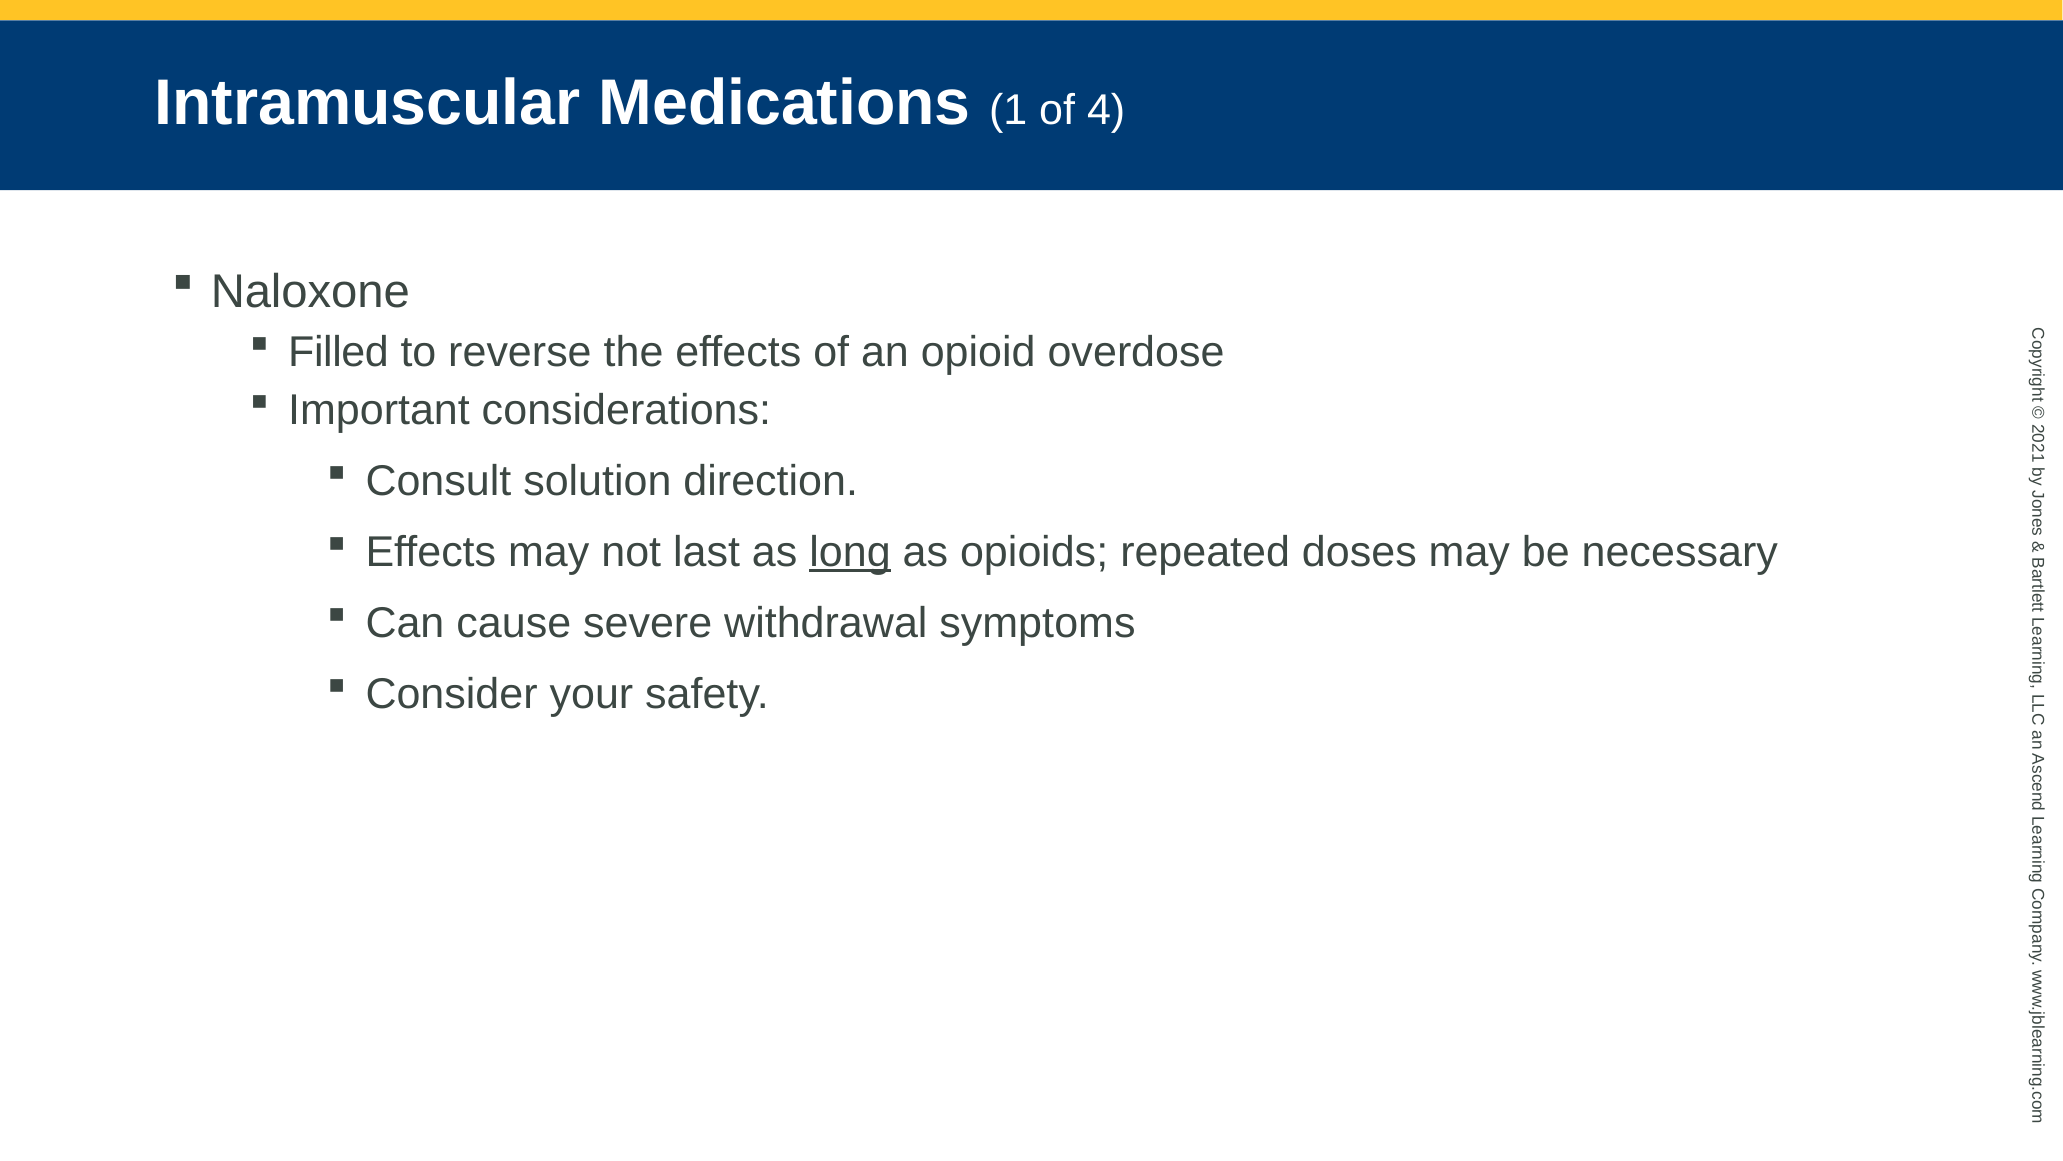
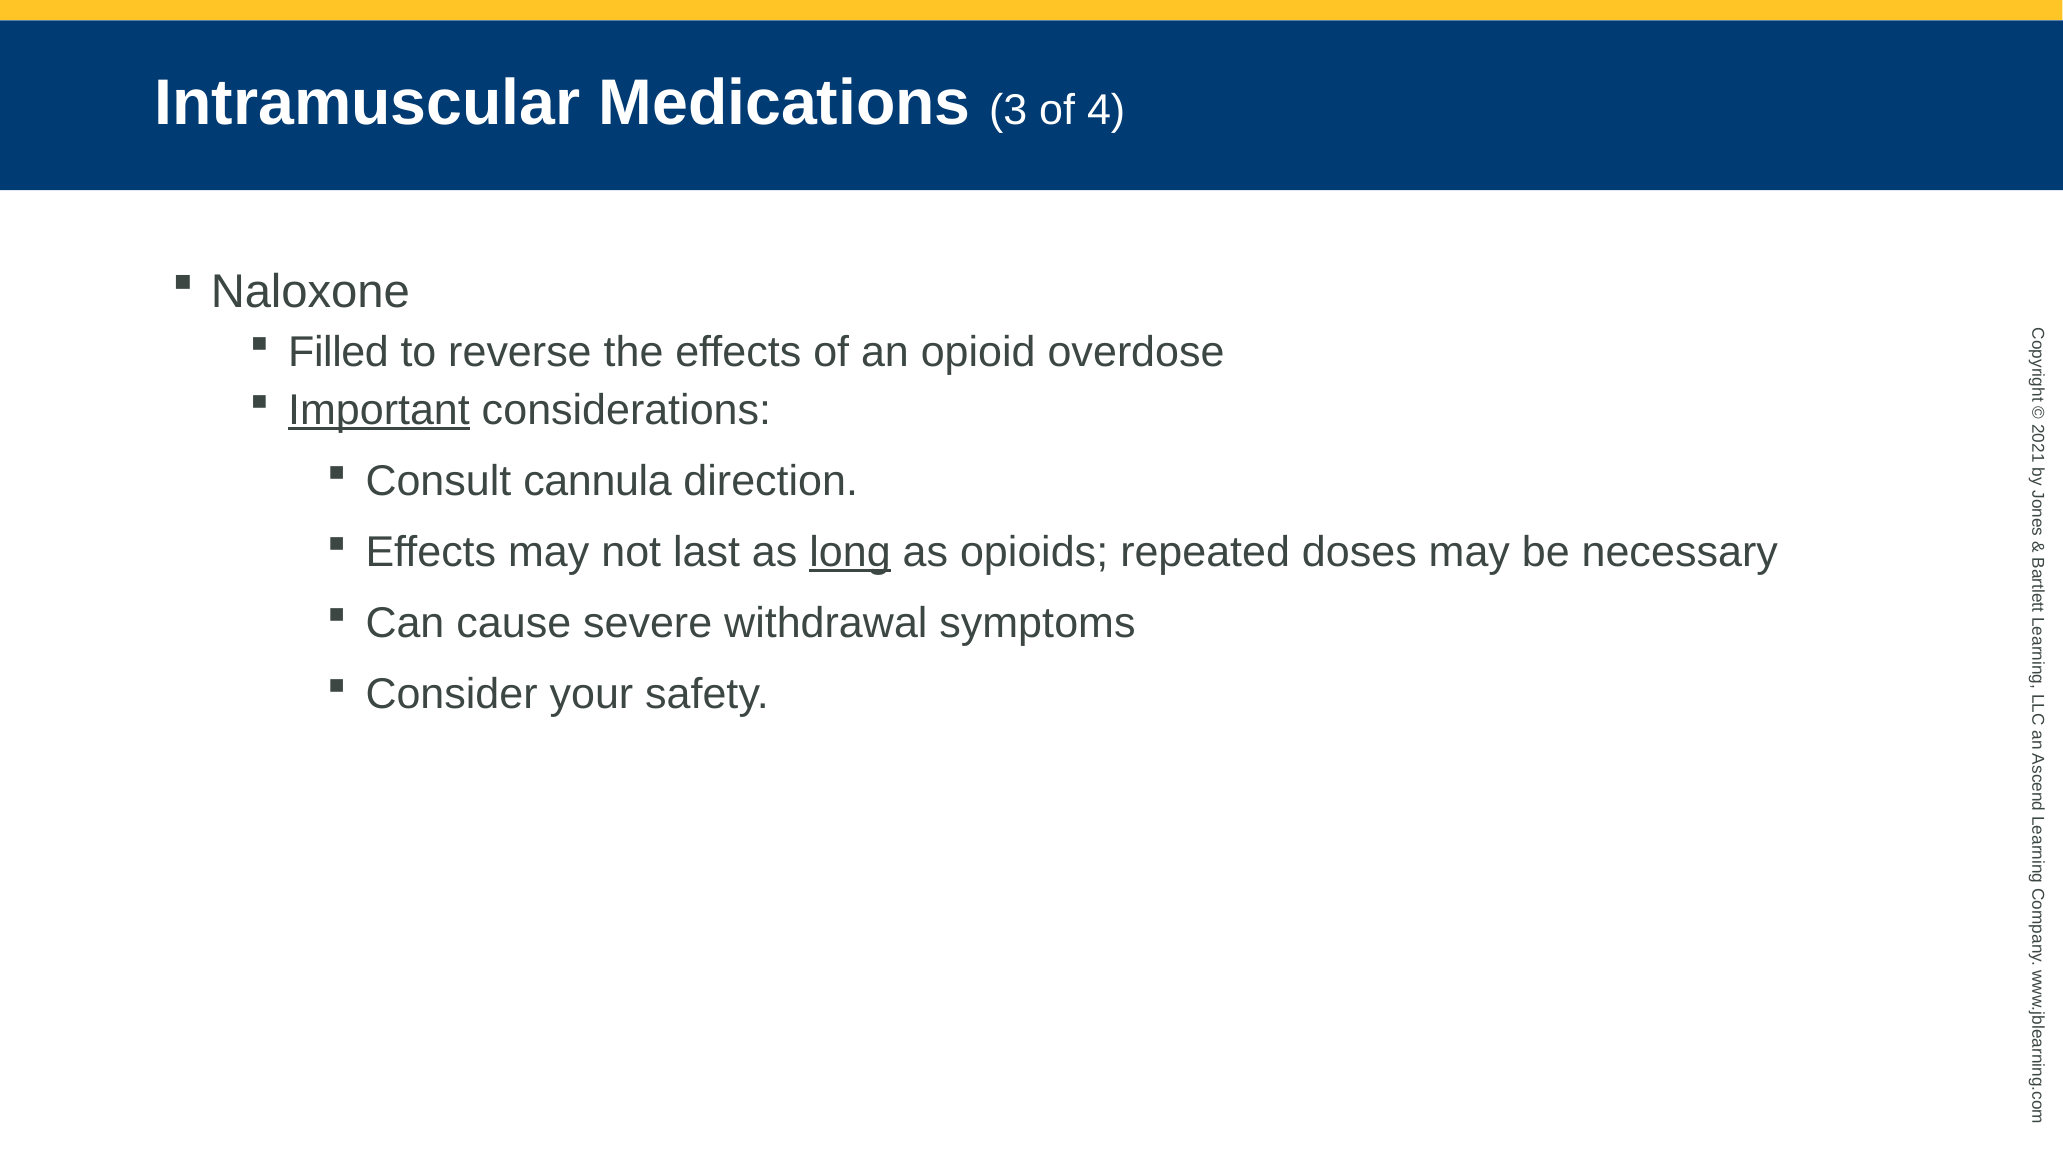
Medications 1: 1 -> 3 (1008, 111)
Important underline: none -> present (379, 410)
solution: solution -> cannula (598, 481)
